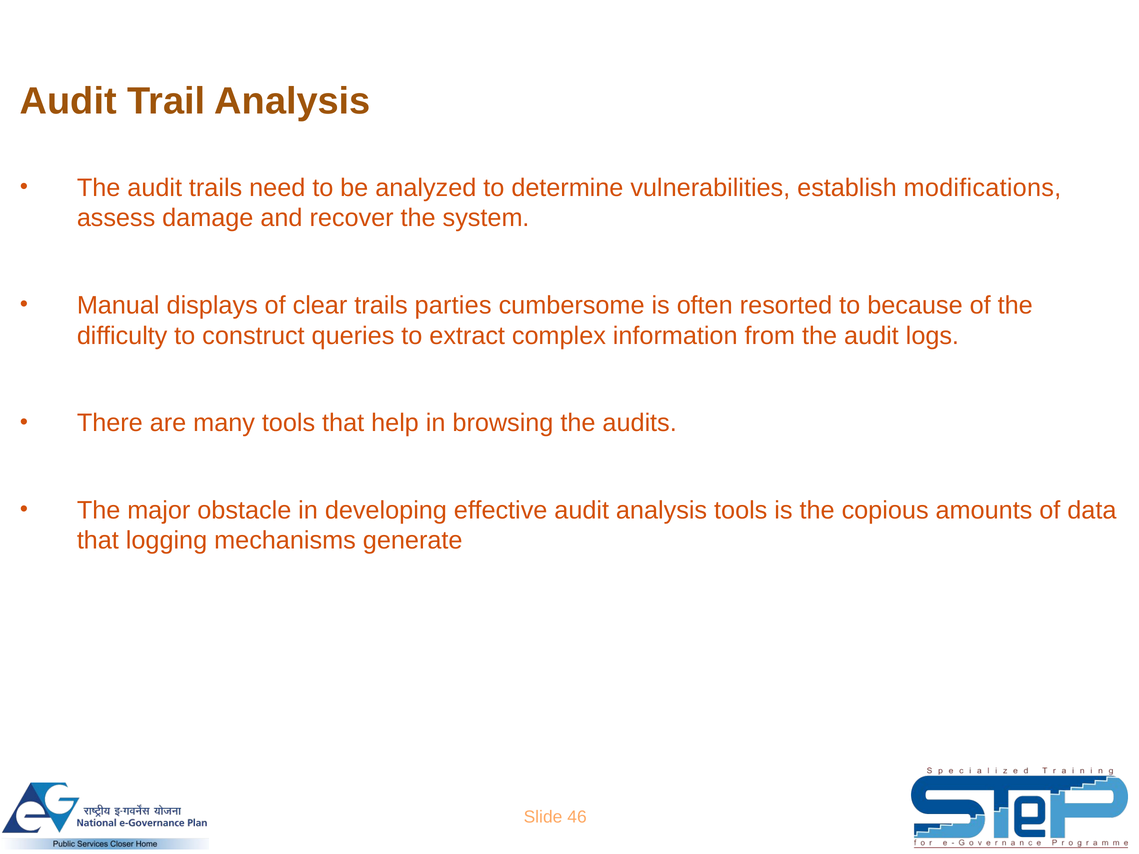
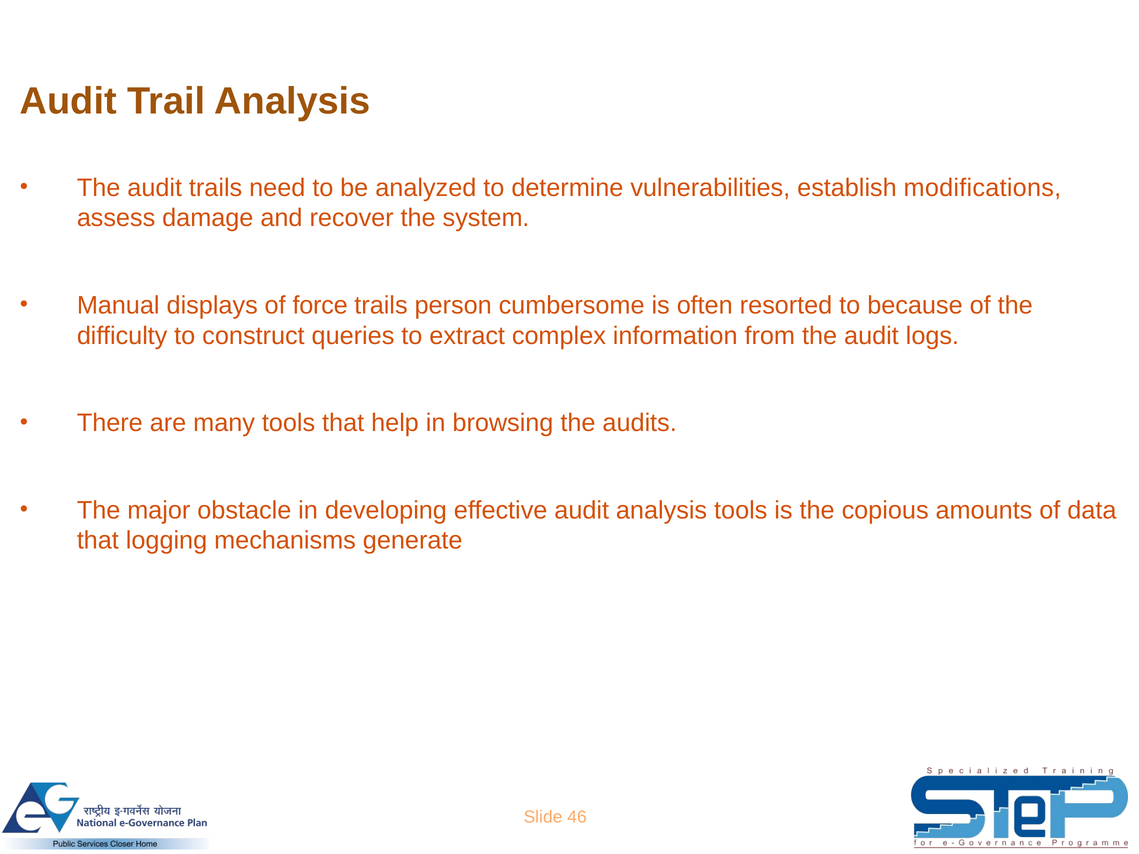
clear: clear -> force (320, 305)
parties: parties -> person (453, 305)
